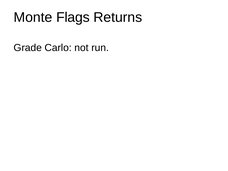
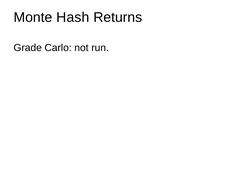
Flags: Flags -> Hash (73, 17)
